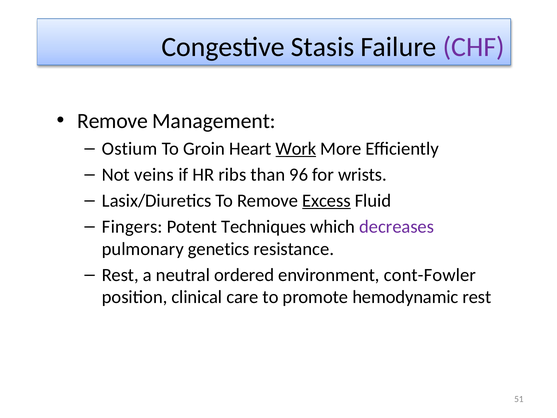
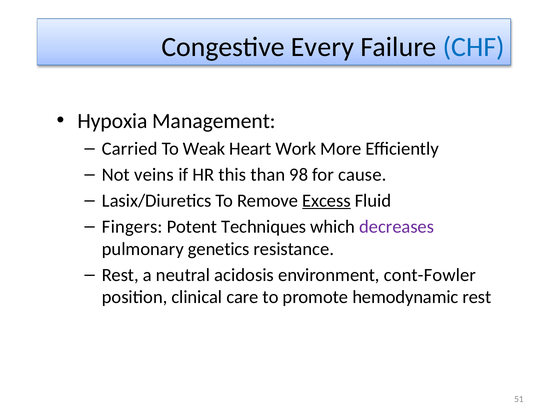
Stasis: Stasis -> Every (322, 47)
CHF colour: purple -> blue (474, 47)
Remove: Remove -> Hypoxia (112, 121)
Ostium: Ostium -> Carried (130, 149)
Groin: Groin -> Weak (204, 149)
Work underline: present -> none (296, 149)
ribs: ribs -> this (232, 175)
96: 96 -> 98 (299, 175)
wrists: wrists -> cause (362, 175)
ordered: ordered -> acidosis (244, 275)
